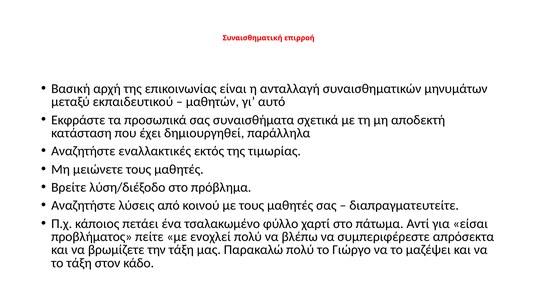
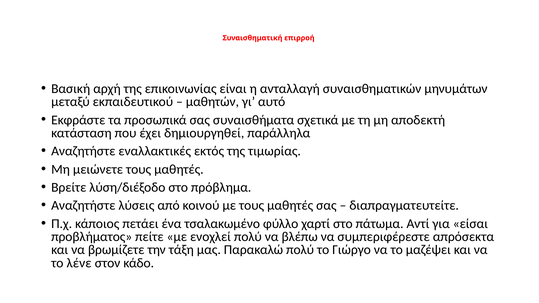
το τάξη: τάξη -> λένε (79, 263)
